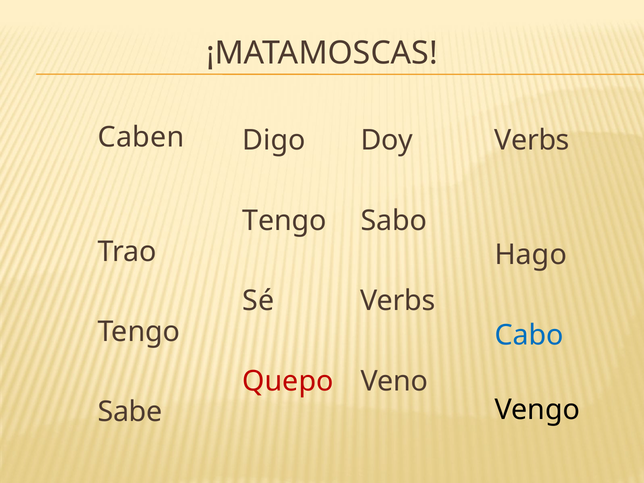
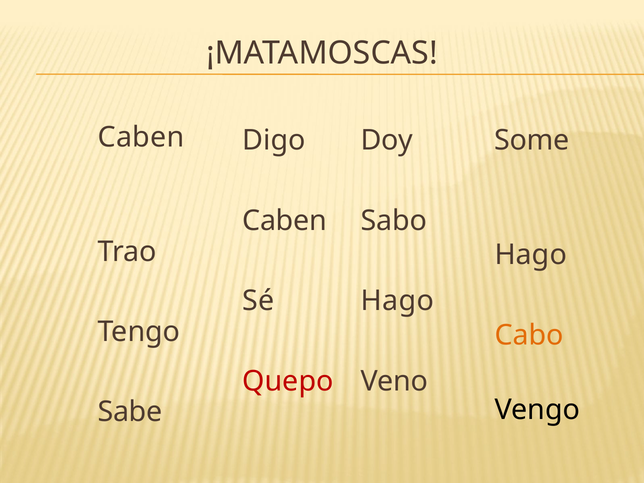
Verbs: Verbs -> Some (532, 140)
Tengo: Tengo -> Caben (285, 221)
Verbs: Verbs -> Hago (397, 301)
Cabo colour: blue -> orange (529, 335)
